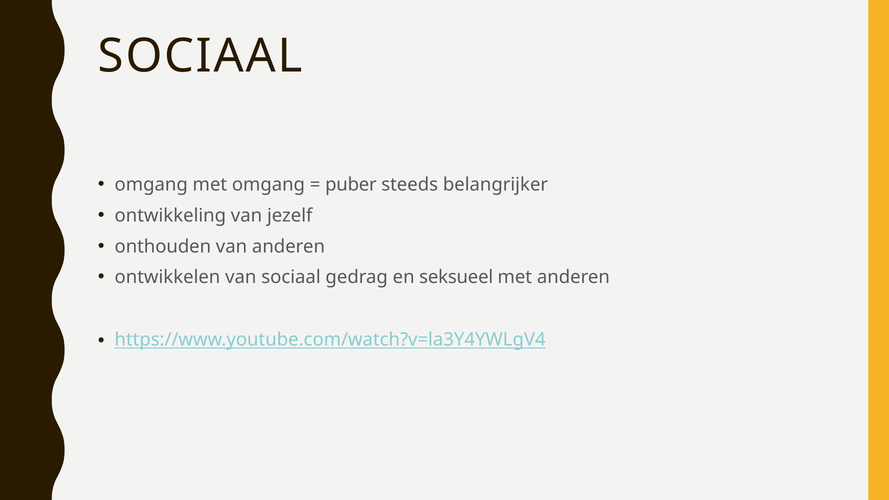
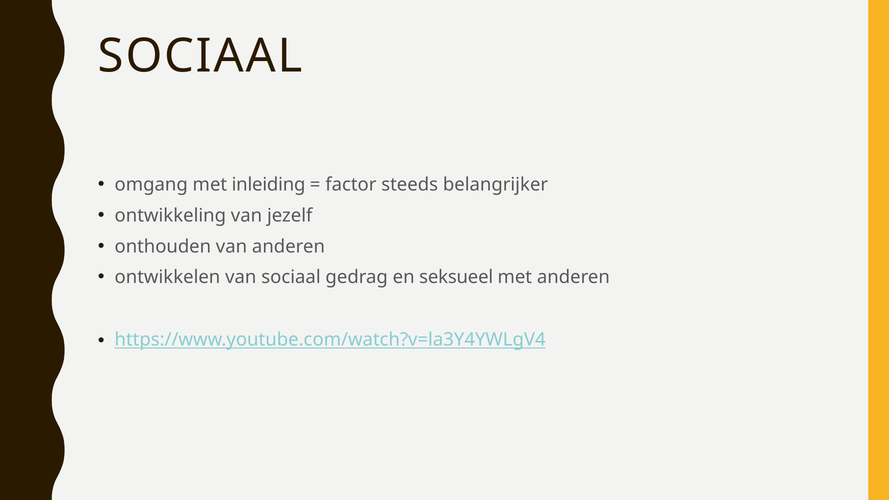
met omgang: omgang -> inleiding (269, 185)
puber: puber -> factor (351, 185)
